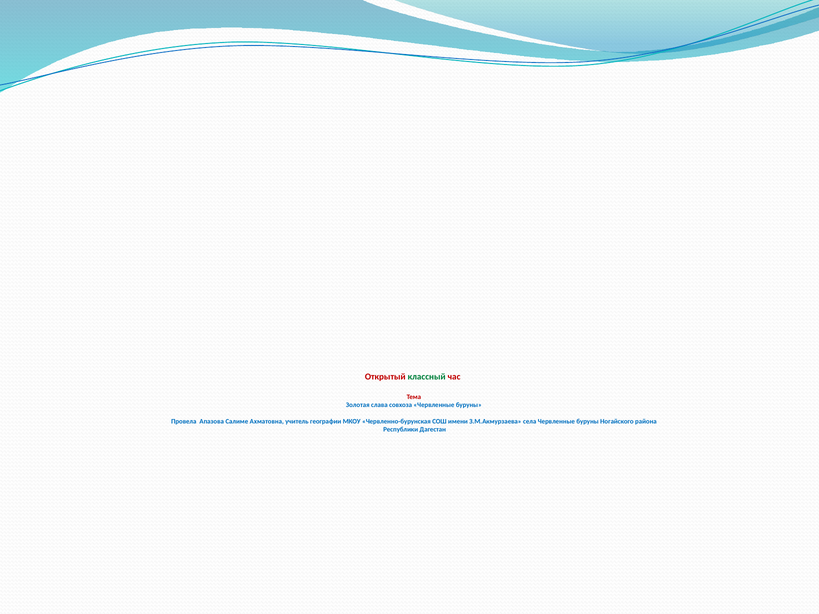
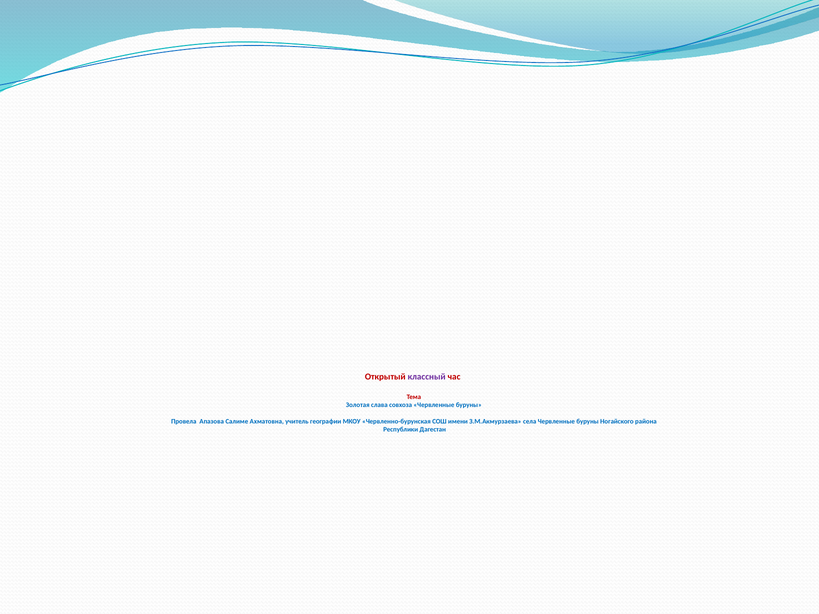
классный colour: green -> purple (427, 377)
